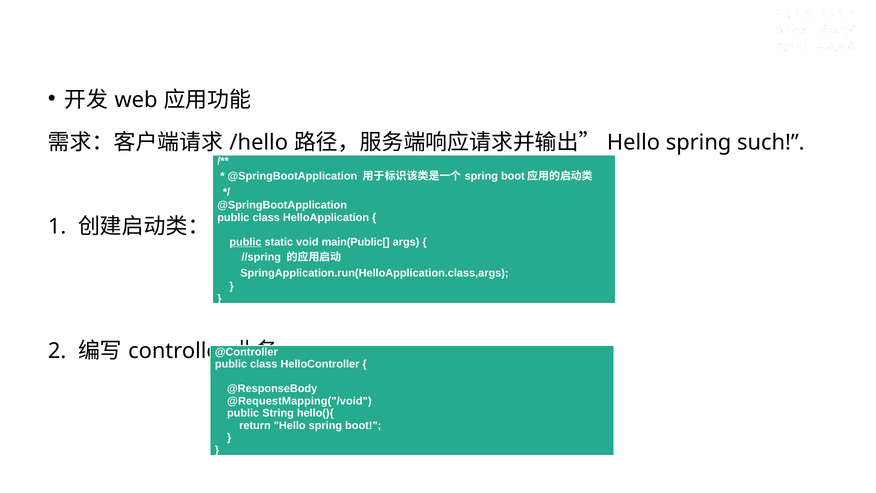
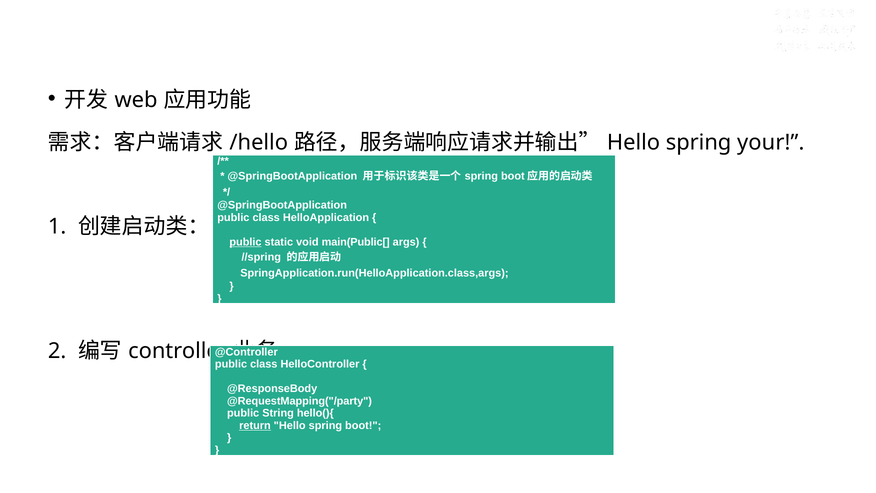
such: such -> your (771, 143)
@RequestMapping("/void: @RequestMapping("/void -> @RequestMapping("/party (300, 401)
return underline: none -> present (255, 425)
